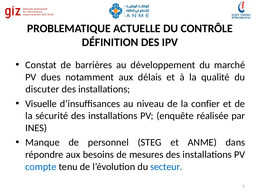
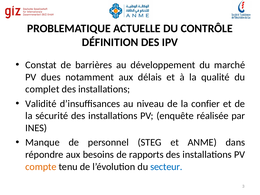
discuter: discuter -> complet (42, 89)
Visuelle: Visuelle -> Validité (41, 104)
mesures: mesures -> rapports (146, 155)
compte colour: blue -> orange (41, 167)
